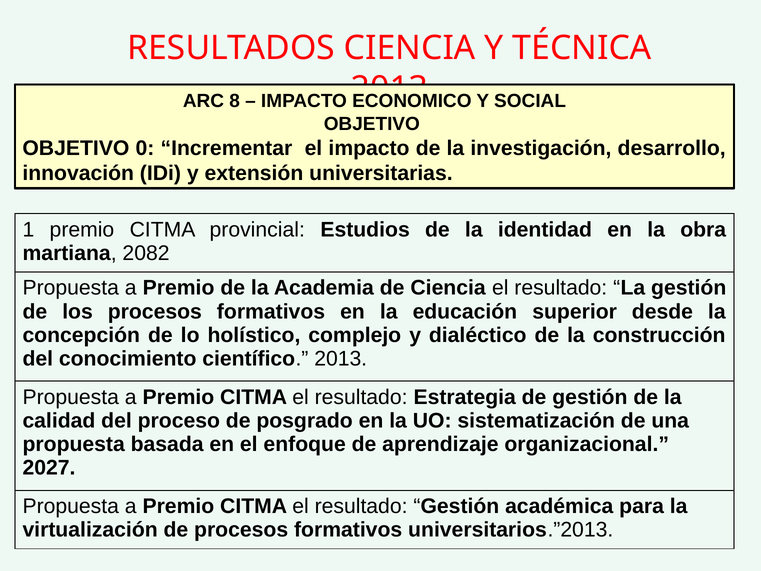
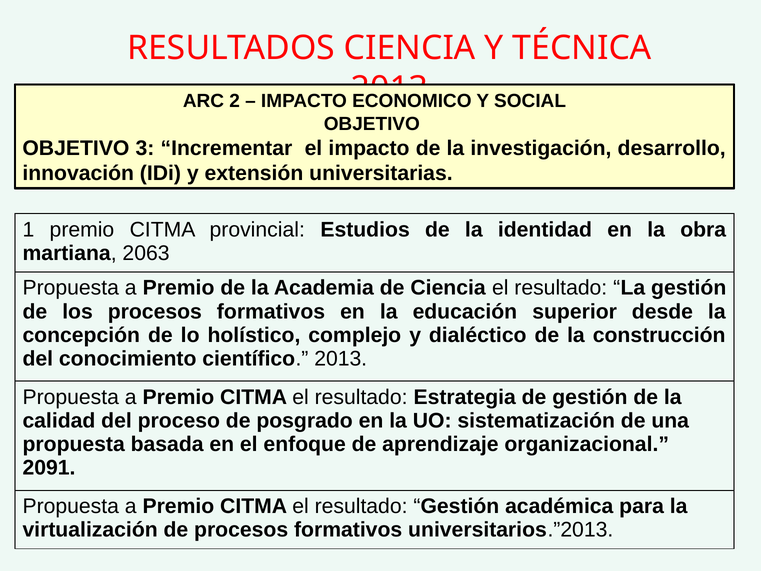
8: 8 -> 2 (235, 101)
0: 0 -> 3 (145, 148)
2082: 2082 -> 2063 (146, 253)
2027: 2027 -> 2091 (49, 468)
